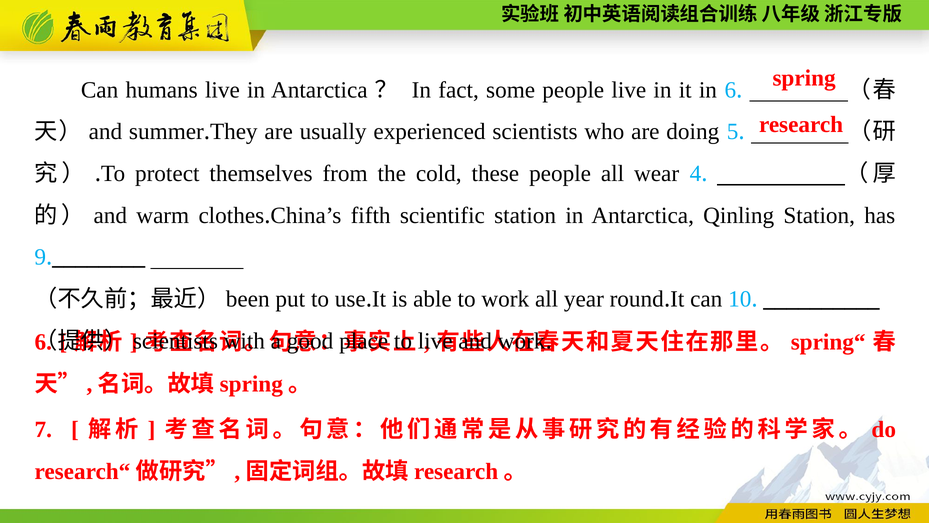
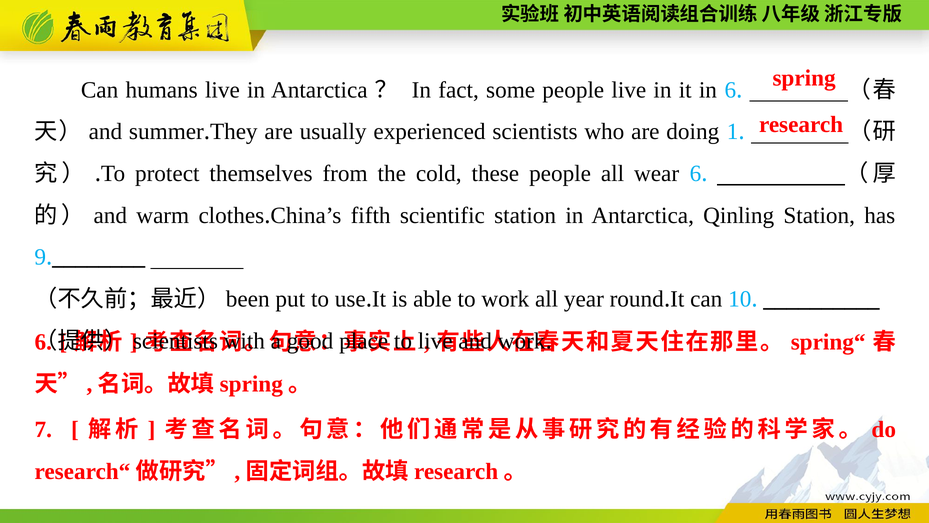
5: 5 -> 1 (733, 132)
wear 4: 4 -> 6 (695, 173)
